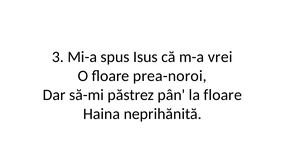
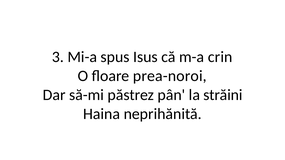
vrei: vrei -> crin (220, 57)
la floare: floare -> străini (223, 95)
